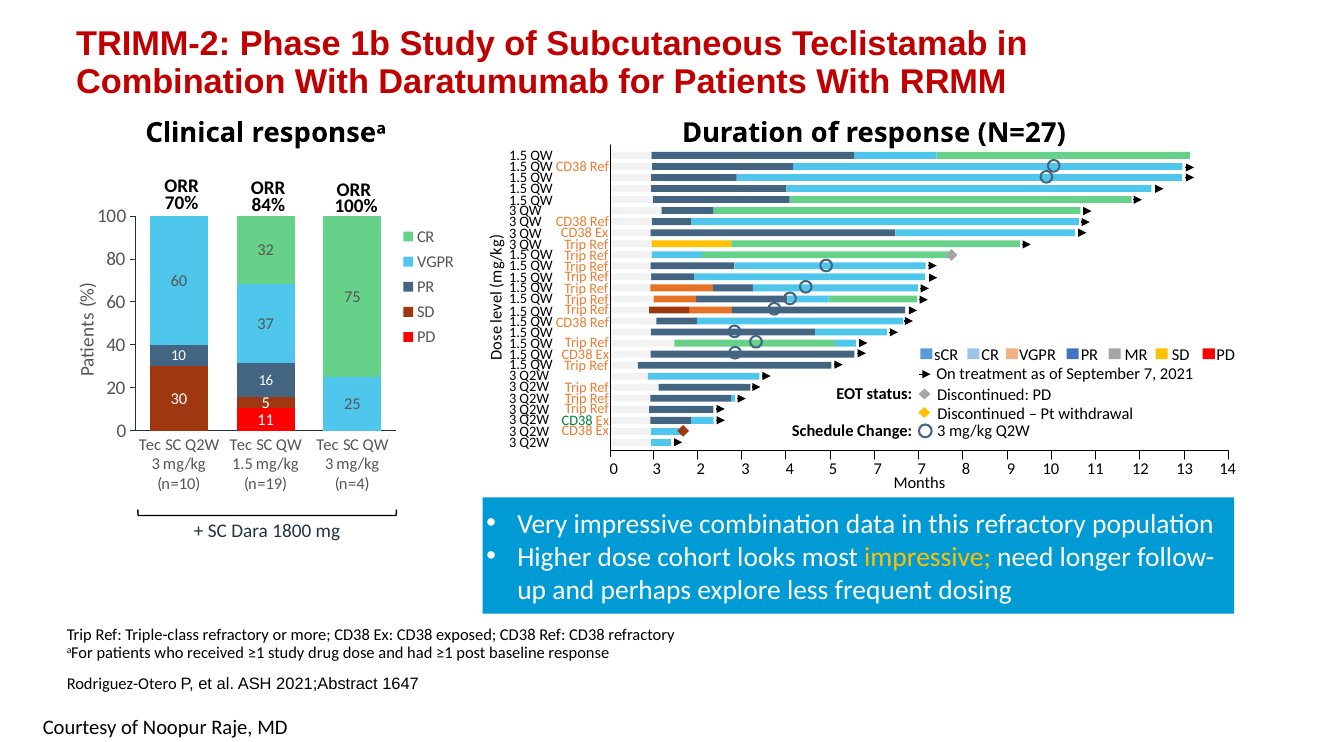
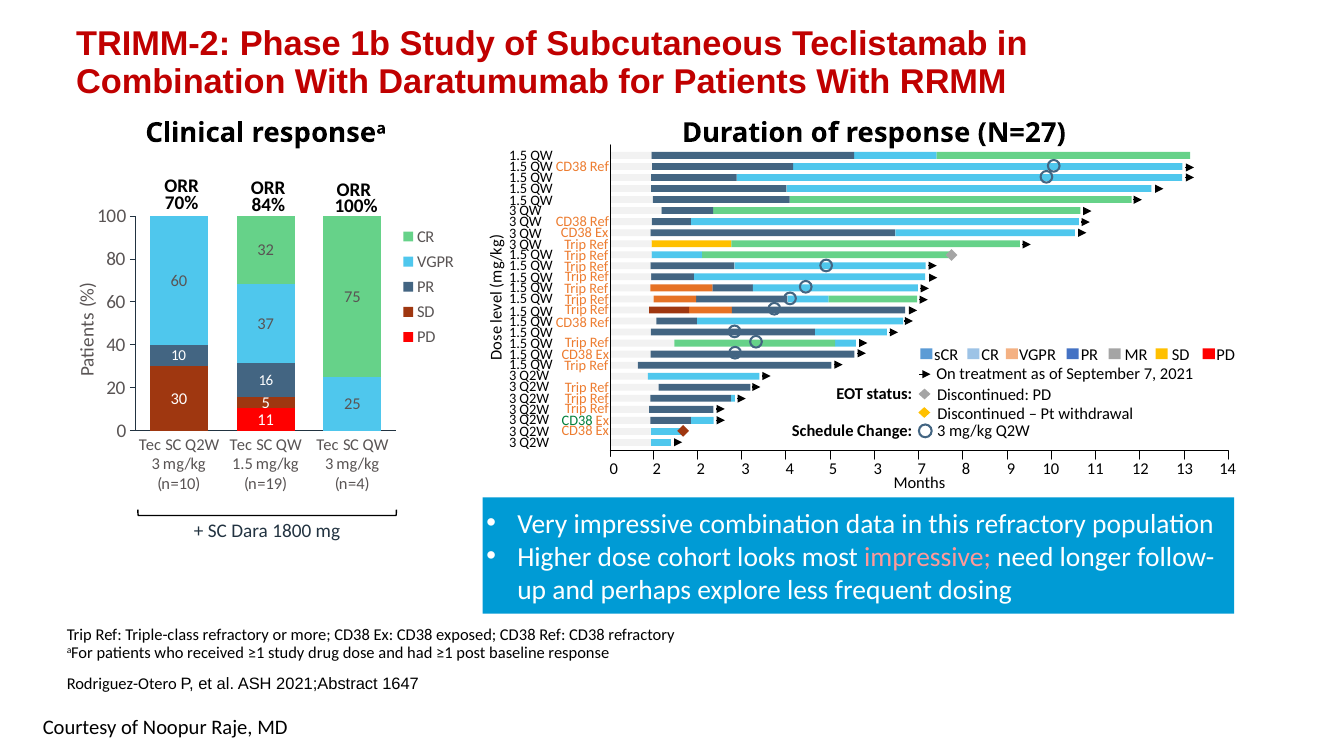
0 3: 3 -> 2 (657, 469)
5 7: 7 -> 3 (878, 469)
impressive colour: yellow -> pink (928, 557)
